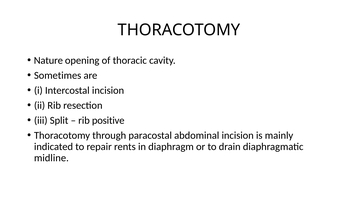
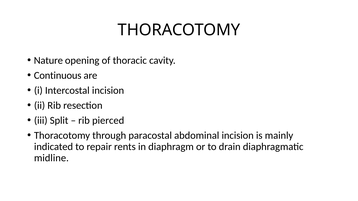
Sometimes: Sometimes -> Continuous (58, 76)
positive: positive -> pierced (108, 121)
